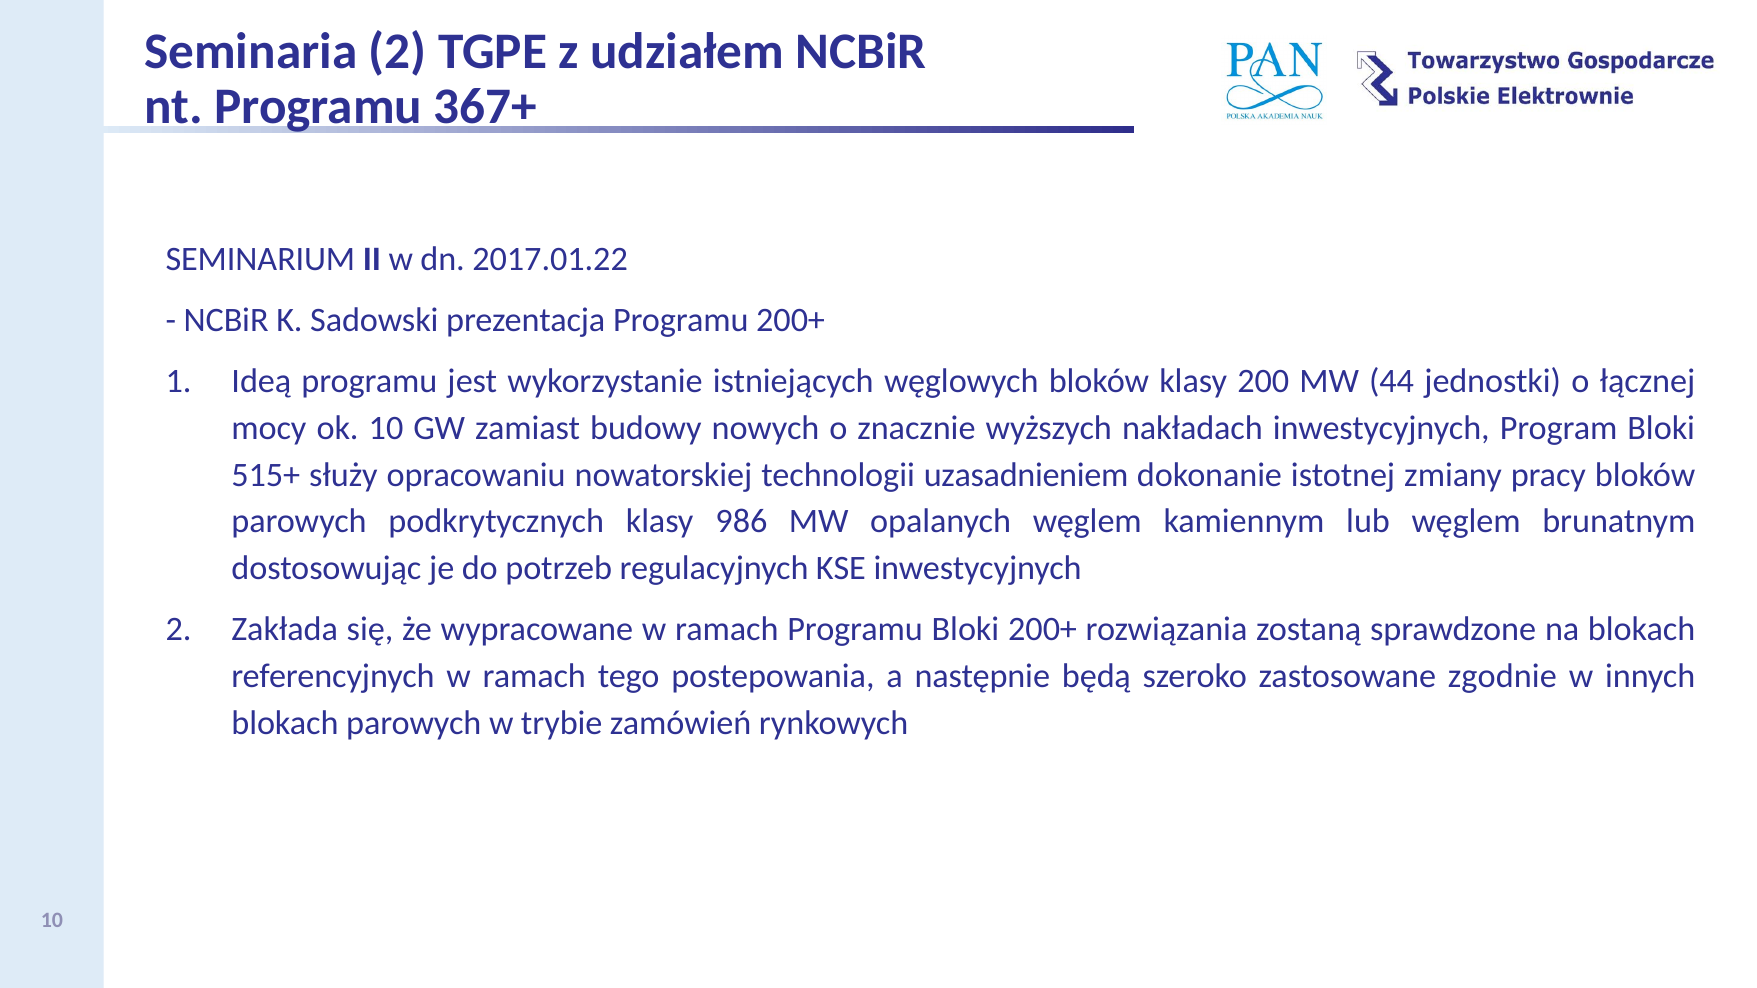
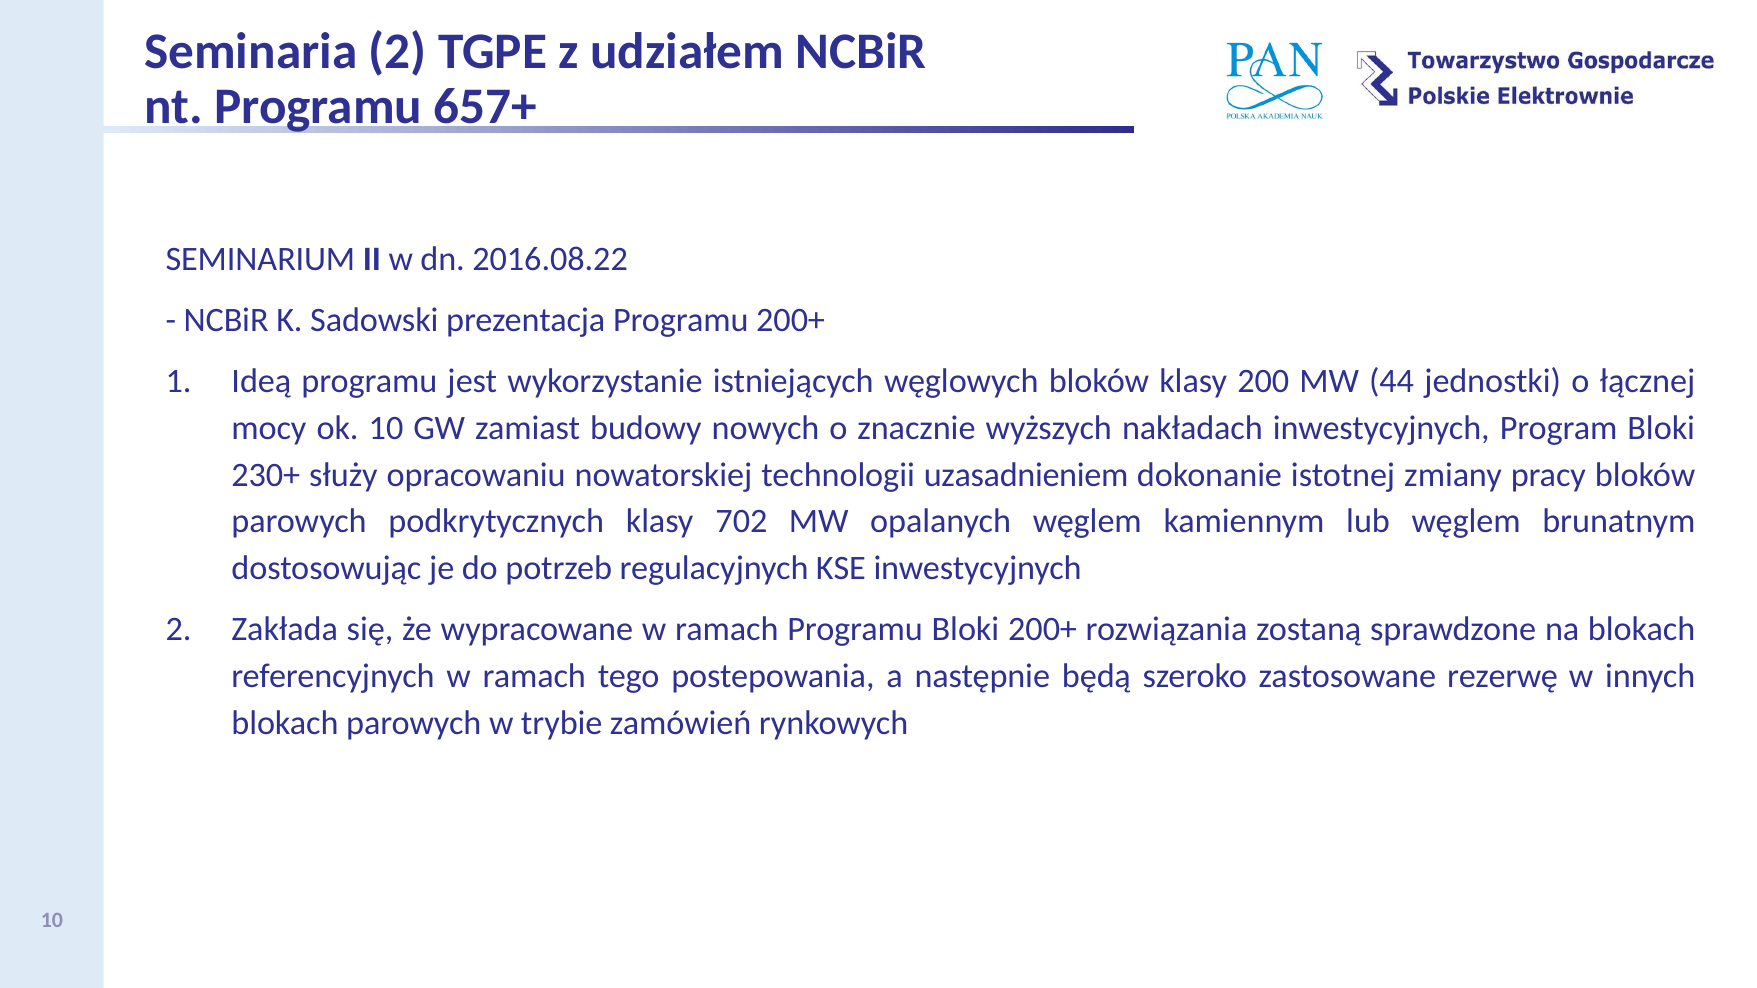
367+: 367+ -> 657+ (486, 107)
2017.01.22: 2017.01.22 -> 2016.08.22 (550, 259)
515+: 515+ -> 230+ (266, 475)
986: 986 -> 702 (741, 522)
zgodnie: zgodnie -> rezerwę (1503, 676)
